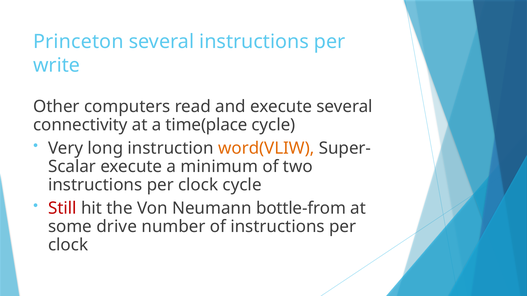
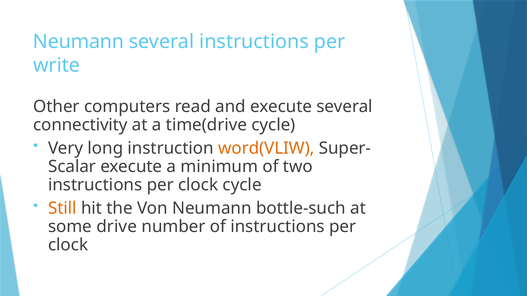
Princeton: Princeton -> Neumann (79, 42)
time(place: time(place -> time(drive (206, 125)
Still colour: red -> orange (62, 209)
bottle-from: bottle-from -> bottle-such (301, 209)
